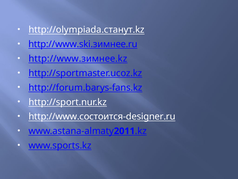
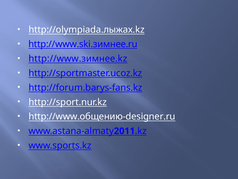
http://olympiada.станут.kz: http://olympiada.станут.kz -> http://olympiada.лыжах.kz (87, 30)
http://www.состоится-designer.ru: http://www.состоится-designer.ru -> http://www.общению-designer.ru (102, 116)
